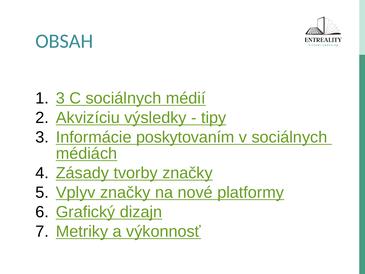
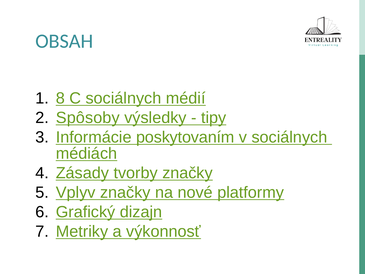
3: 3 -> 8 (60, 98)
Akvizíciu: Akvizíciu -> Spôsoby (88, 118)
